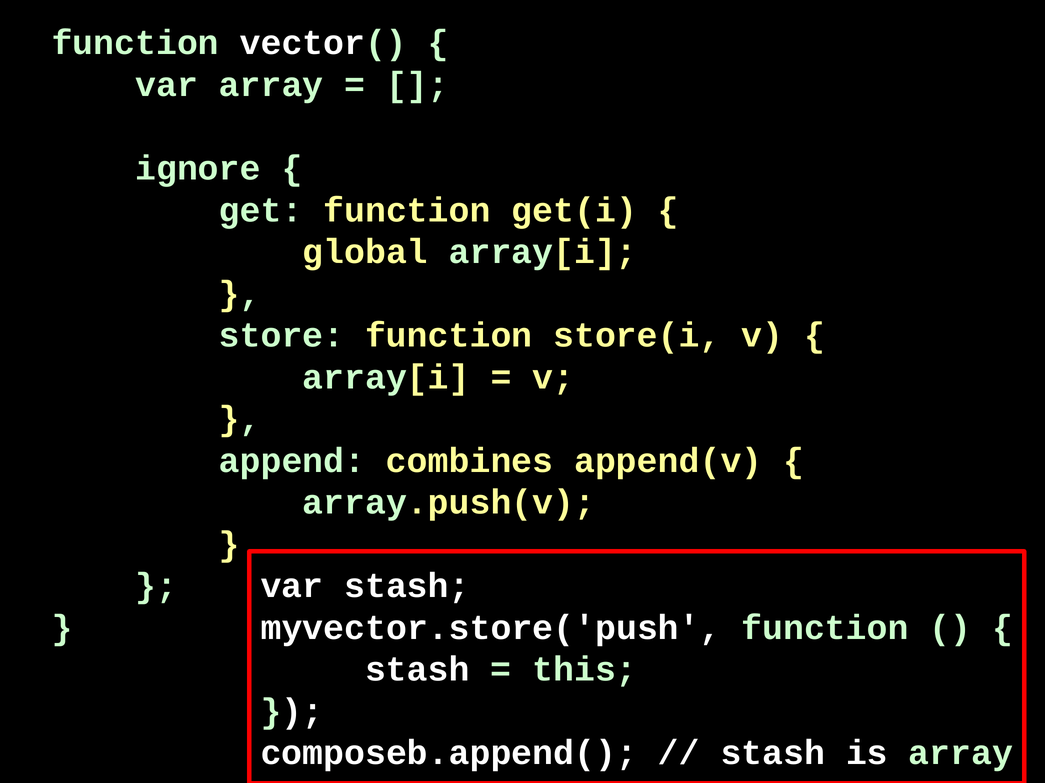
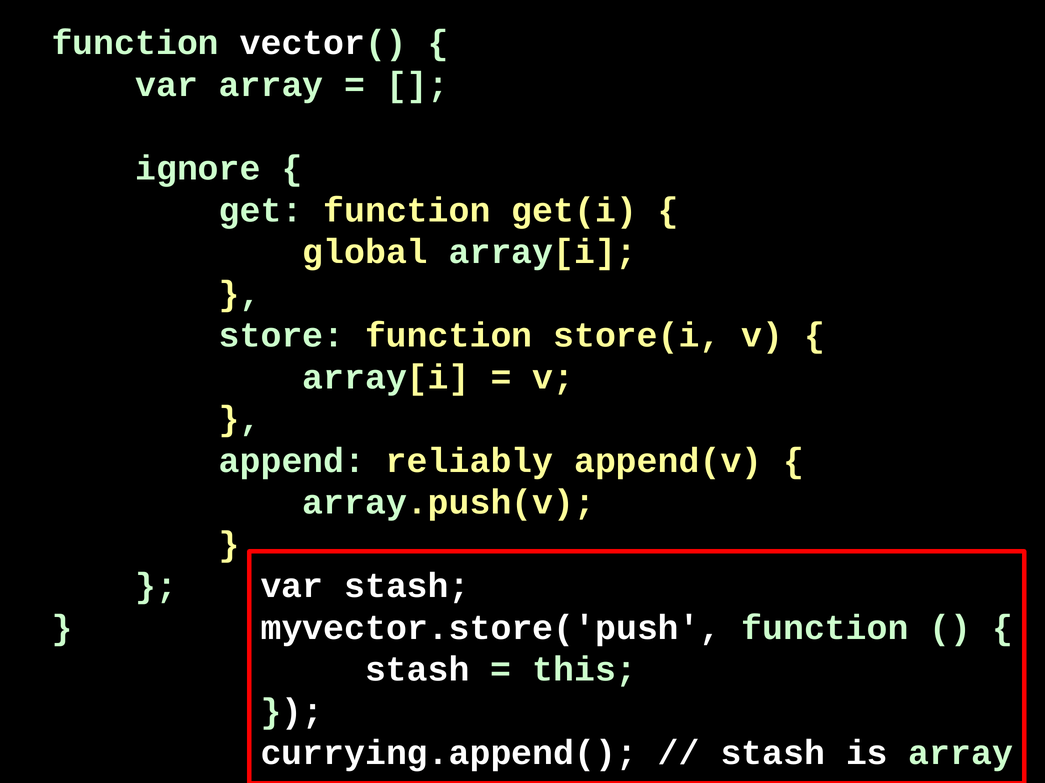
combines: combines -> reliably (470, 461)
composeb.append(: composeb.append( -> currying.append( (449, 754)
